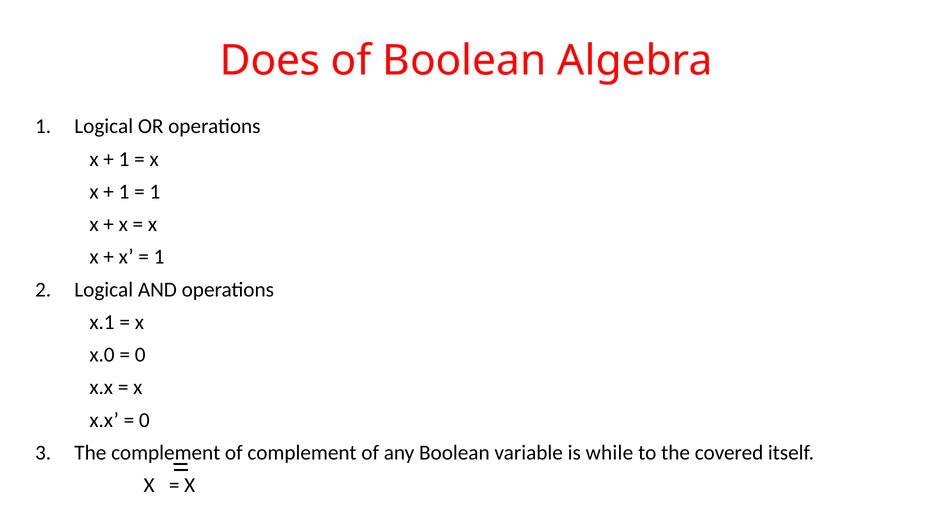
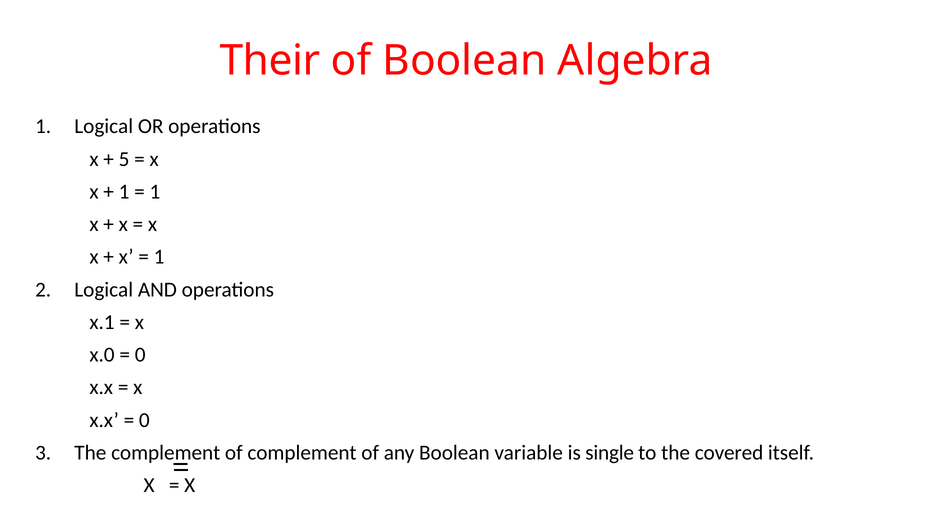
Does: Does -> Their (270, 61)
1: 1 -> 5 (124, 159)
while: while -> single (610, 453)
